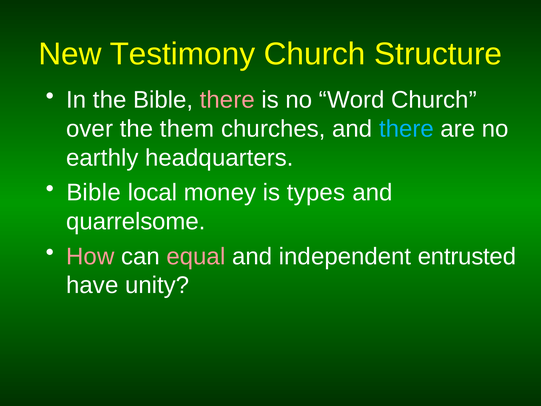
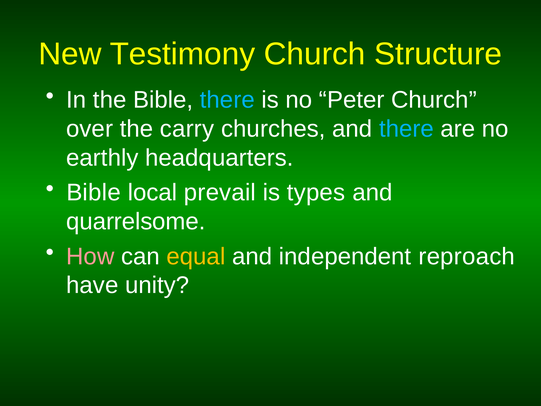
there colour: pink -> light blue (227, 100)
Word: Word -> Peter (352, 100)
them: them -> carry (187, 129)
money: money -> prevail (220, 193)
equal colour: pink -> yellow (196, 256)
entrusted: entrusted -> reproach (467, 256)
